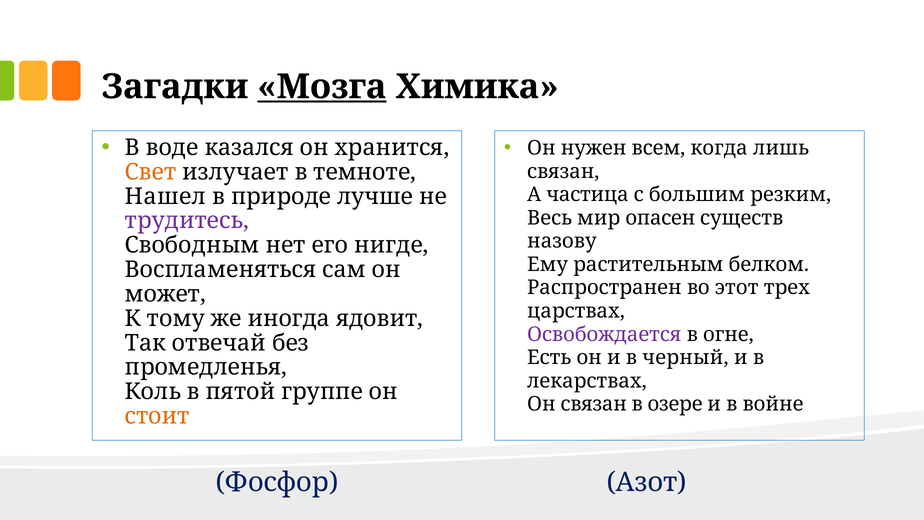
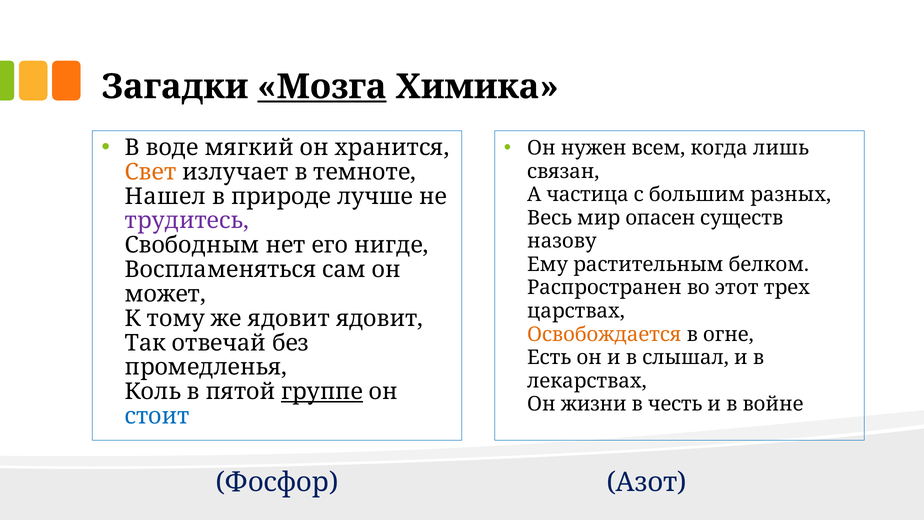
казался: казался -> мягкий (249, 148)
резким: резким -> разных (791, 195)
же иногда: иногда -> ядовит (289, 318)
Освобождается colour: purple -> orange (604, 334)
черный: черный -> слышал (686, 358)
группе underline: none -> present (322, 392)
Он связан: связан -> жизни (594, 404)
озере: озере -> честь (675, 404)
стоит colour: orange -> blue (157, 416)
